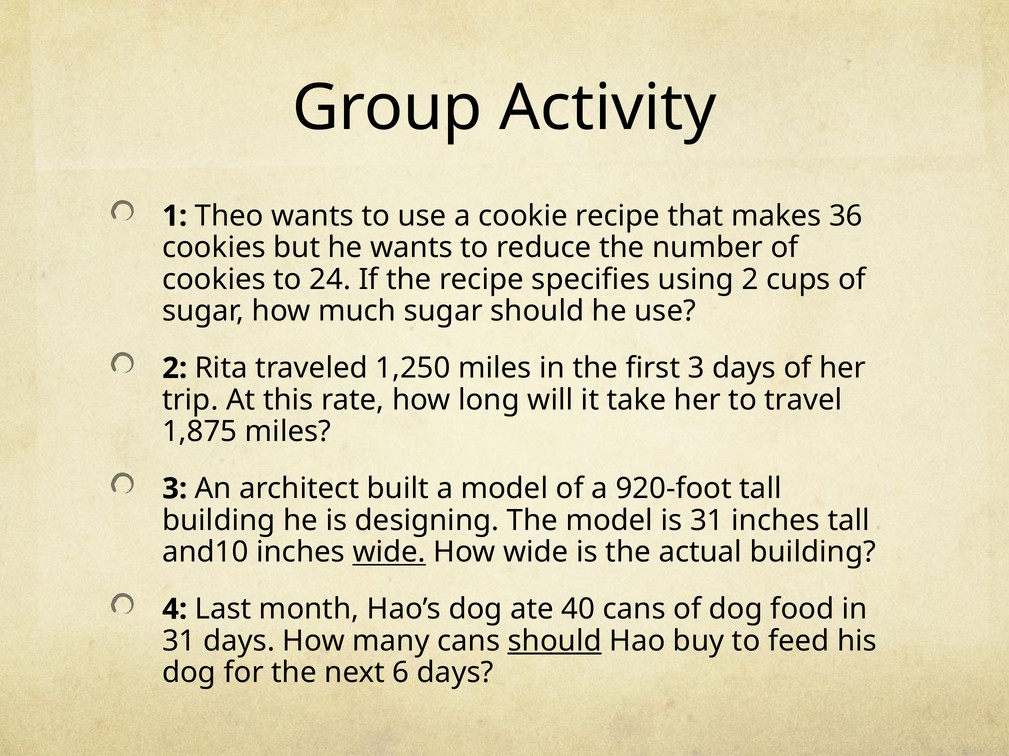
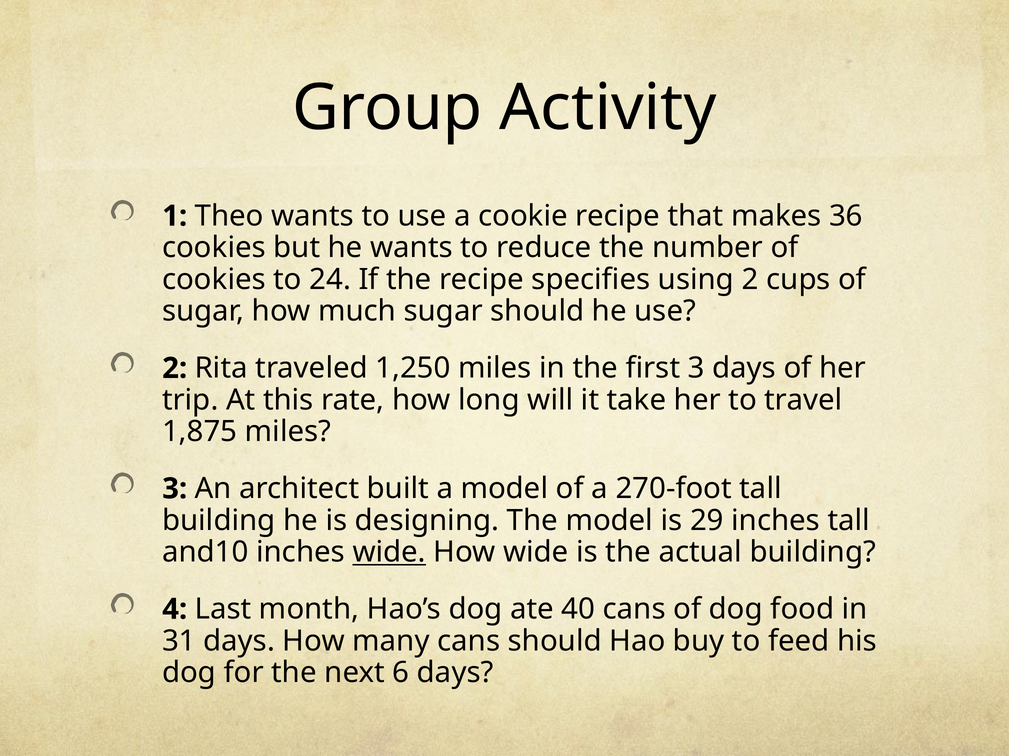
920-foot: 920-foot -> 270-foot (674, 489)
is 31: 31 -> 29 (707, 521)
should underline: present -> none (555, 641)
